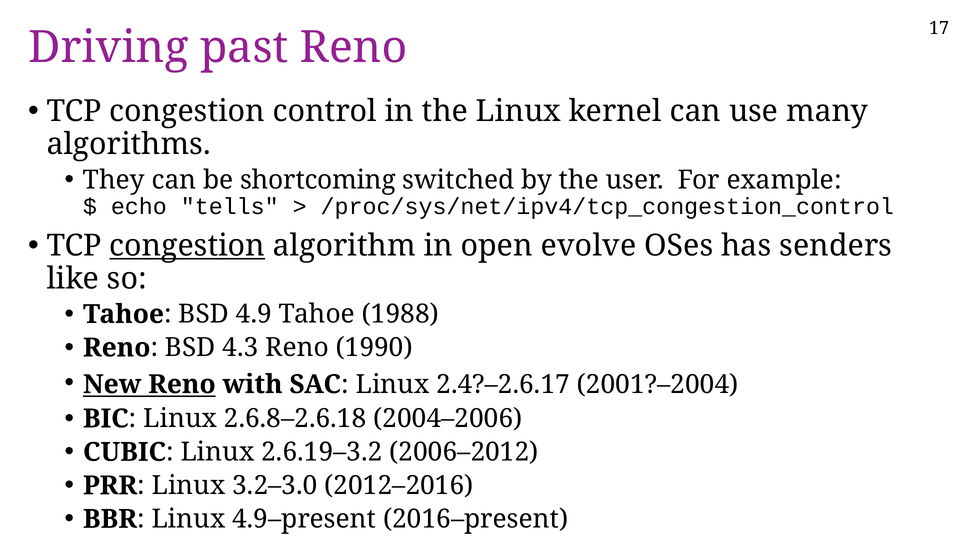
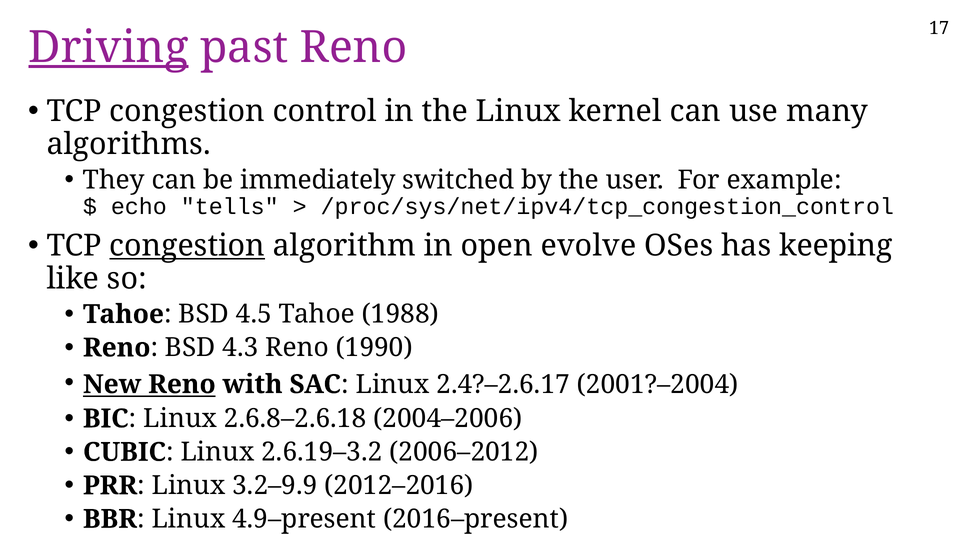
Driving underline: none -> present (108, 47)
shortcoming: shortcoming -> immediately (318, 180)
senders: senders -> keeping (836, 246)
4.9: 4.9 -> 4.5 (254, 314)
3.2–3.0: 3.2–3.0 -> 3.2–9.9 (275, 485)
